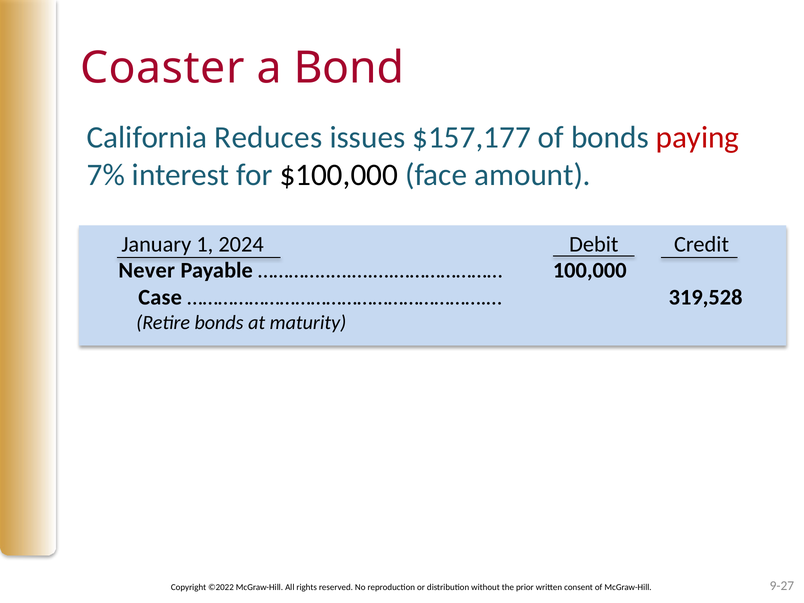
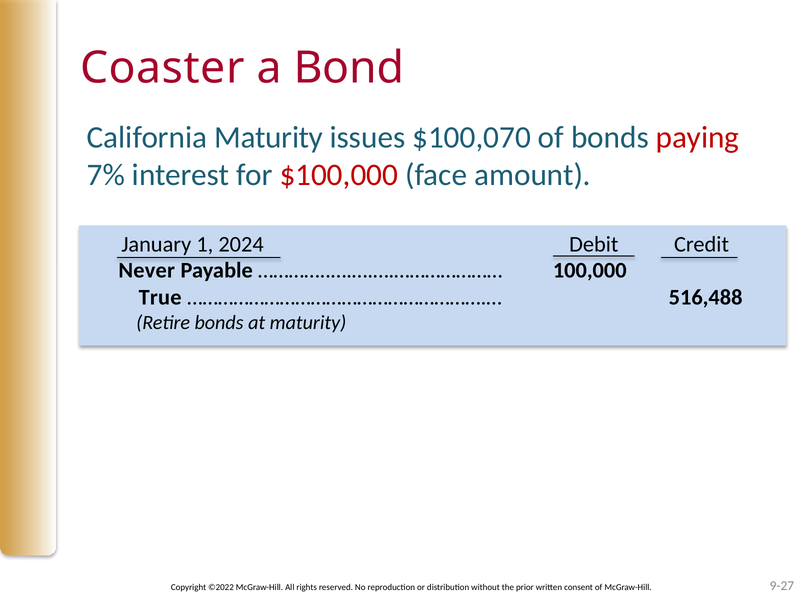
California Reduces: Reduces -> Maturity (269, 137)
$157,177: $157,177 -> $100,070 (472, 137)
$100,000 colour: black -> red (339, 175)
Case: Case -> True (160, 297)
319,528: 319,528 -> 516,488 (706, 297)
